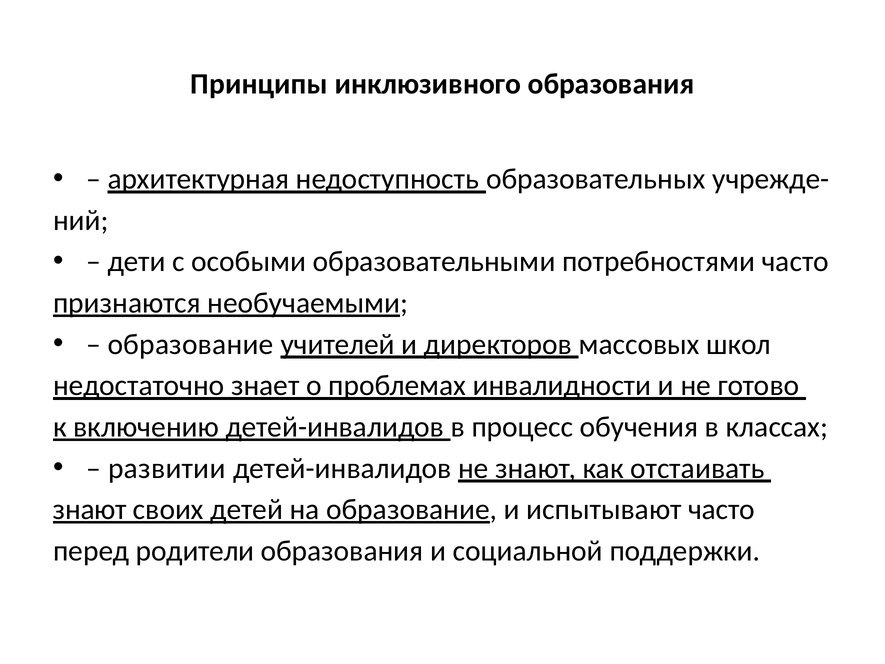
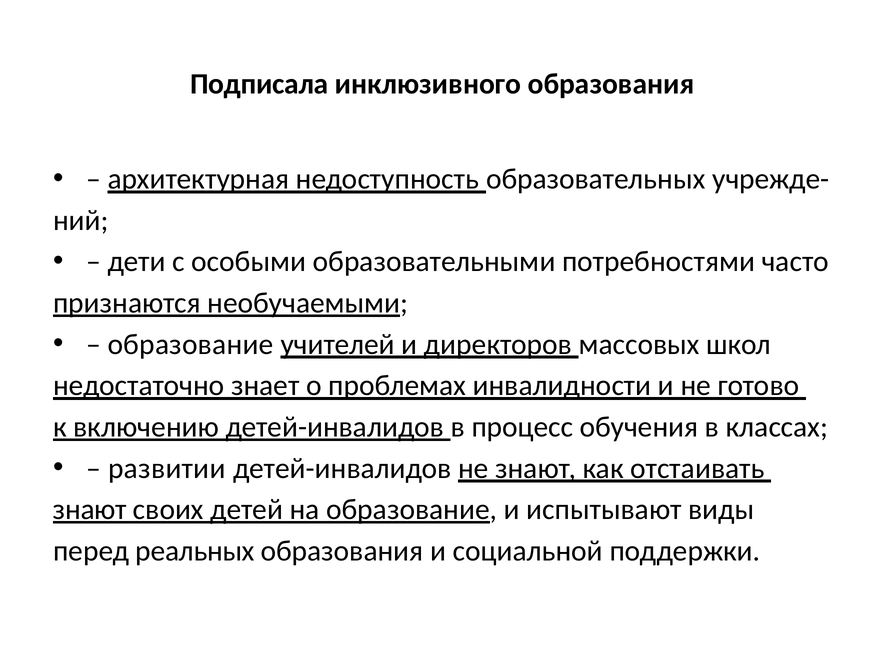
Принципы: Принципы -> Подписала (259, 84)
испытывают часто: часто -> виды (721, 509)
родители: родители -> реальных (195, 551)
